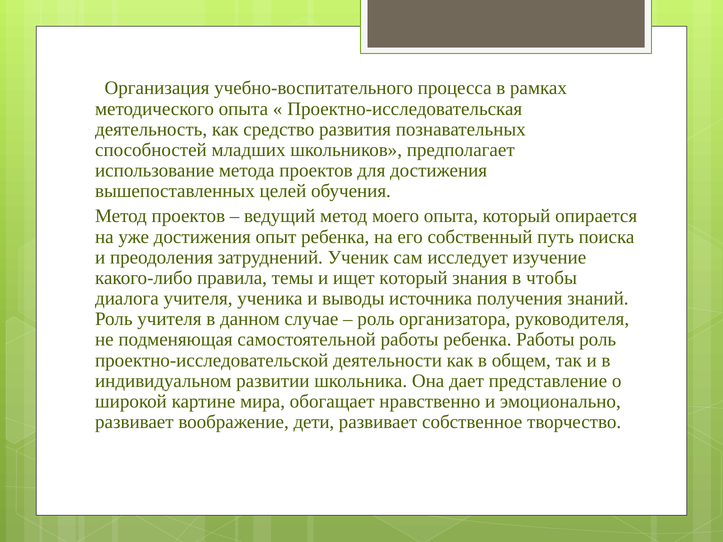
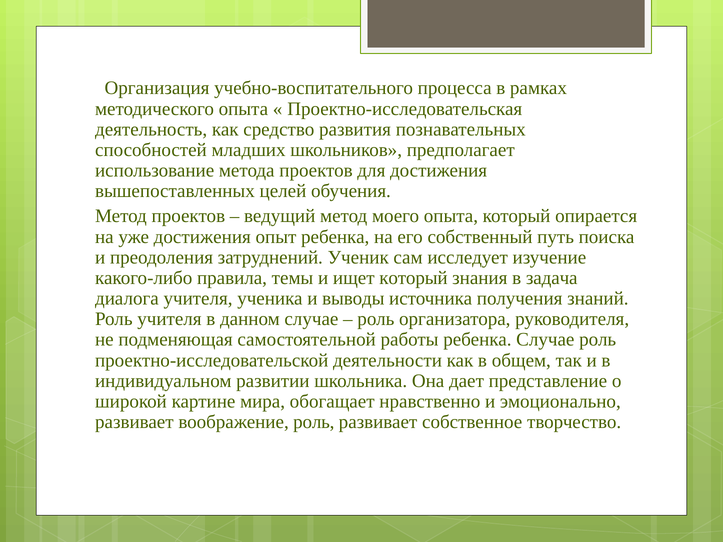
чтобы: чтобы -> задача (552, 278)
ребенка Работы: Работы -> Случае (545, 340)
воображение дети: дети -> роль (314, 422)
